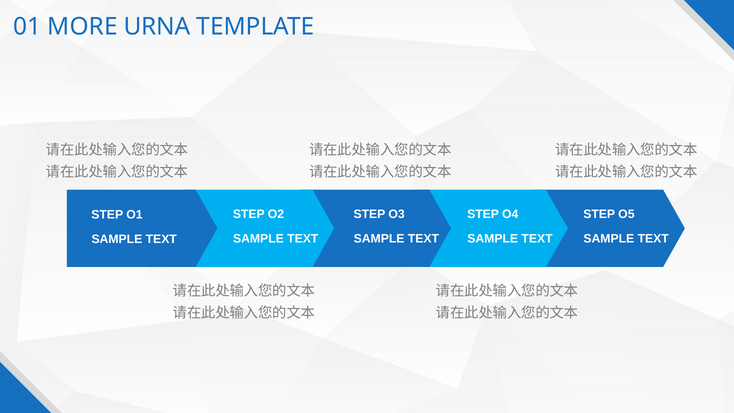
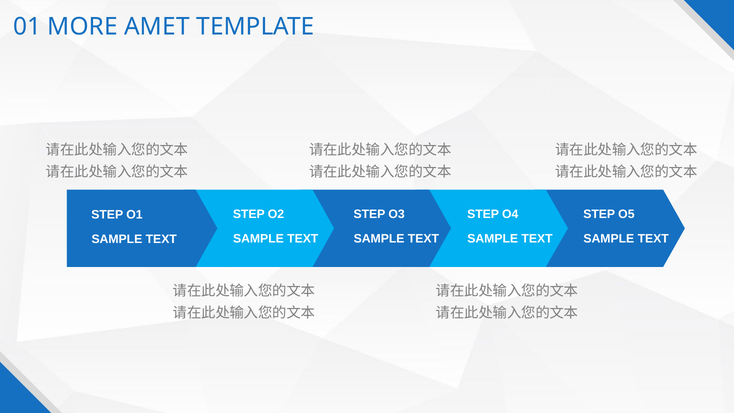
URNA: URNA -> AMET (157, 26)
